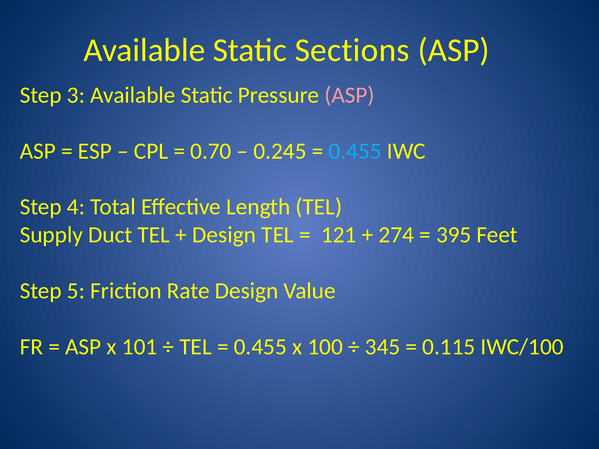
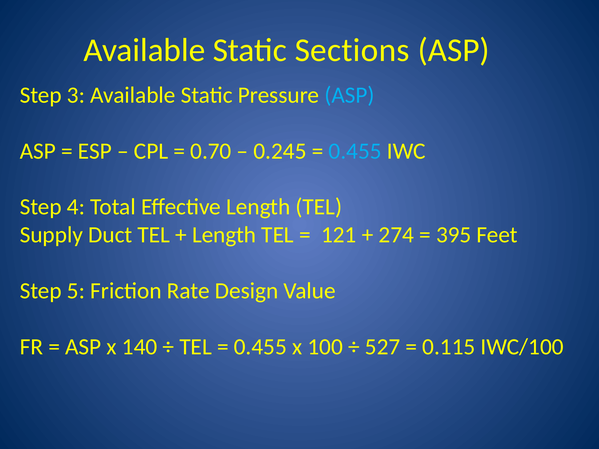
ASP colour: pink -> light blue (350, 95)
Design: Design -> Length (224, 235)
101: 101 -> 140 (140, 347)
345: 345 -> 527 (383, 347)
